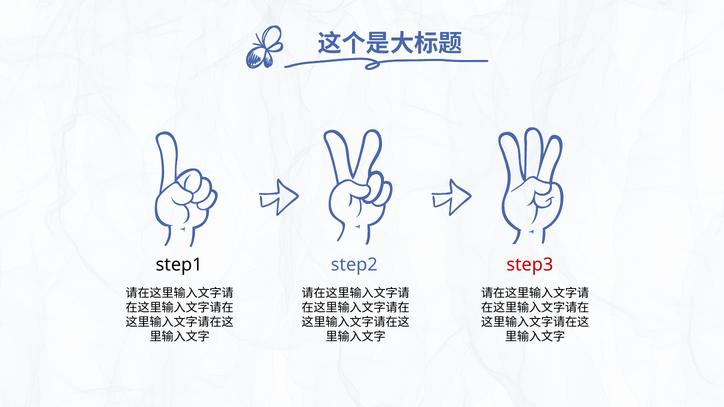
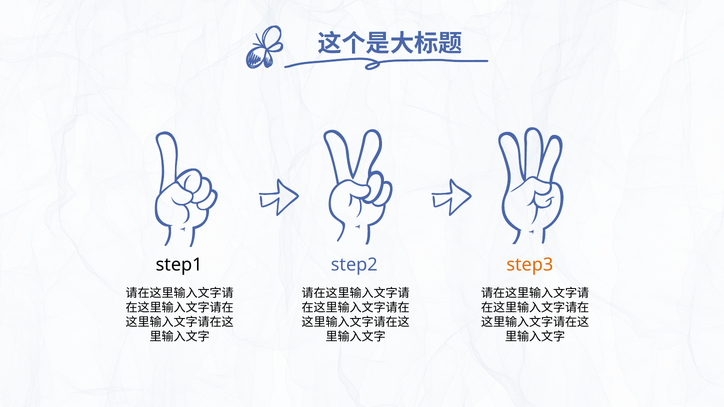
step3 colour: red -> orange (530, 265)
